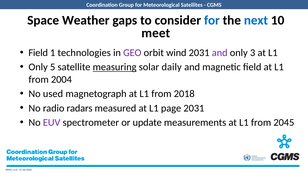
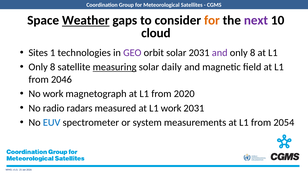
Weather underline: none -> present (86, 20)
for colour: blue -> orange (212, 20)
next colour: blue -> purple (256, 20)
meet: meet -> cloud (156, 33)
Field: Field -> Sites (38, 53)
orbit wind: wind -> solar (176, 53)
3: 3 -> 8 (253, 53)
5: 5 -> 8 (53, 67)
2004: 2004 -> 2046 (61, 80)
No used: used -> work (53, 94)
2018: 2018 -> 2020 (184, 94)
L1 page: page -> work (171, 108)
EUV colour: purple -> blue (52, 123)
update: update -> system (147, 123)
2045: 2045 -> 2054 (284, 123)
